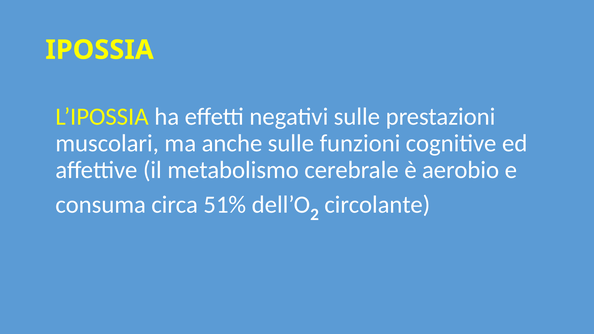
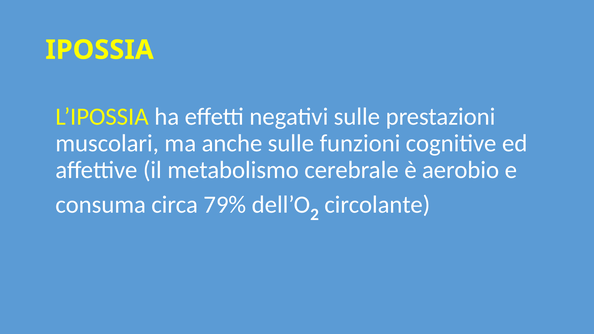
51%: 51% -> 79% (225, 205)
